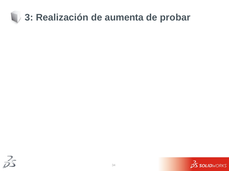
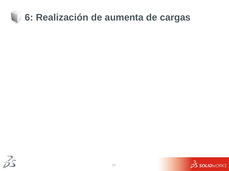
3: 3 -> 6 (29, 18)
probar: probar -> cargas (175, 18)
